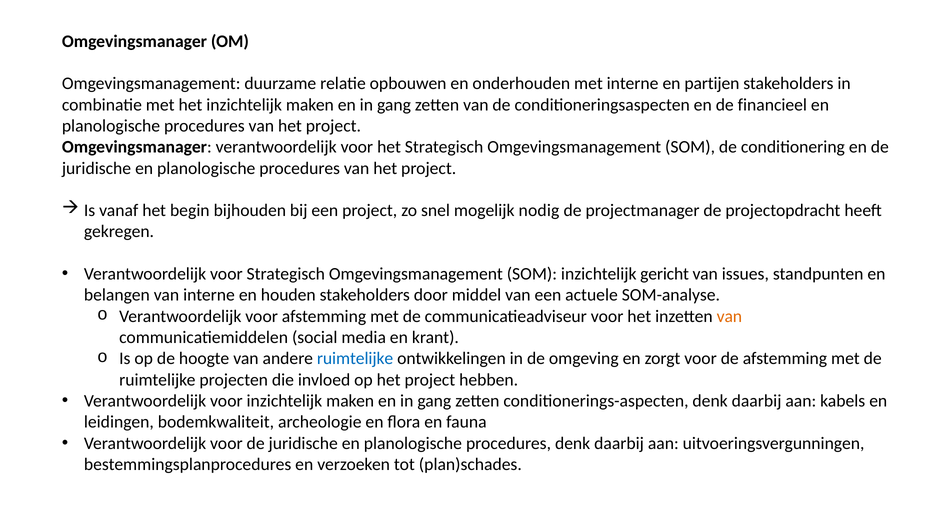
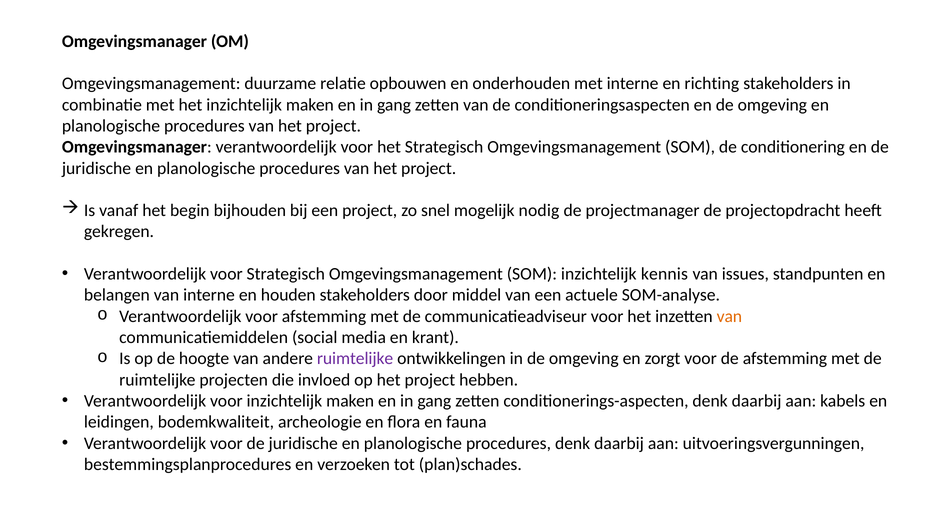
partijen: partijen -> richting (712, 84)
en de financieel: financieel -> omgeving (772, 105)
gericht: gericht -> kennis (664, 274)
ruimtelijke colour: blue -> purple (355, 358)
